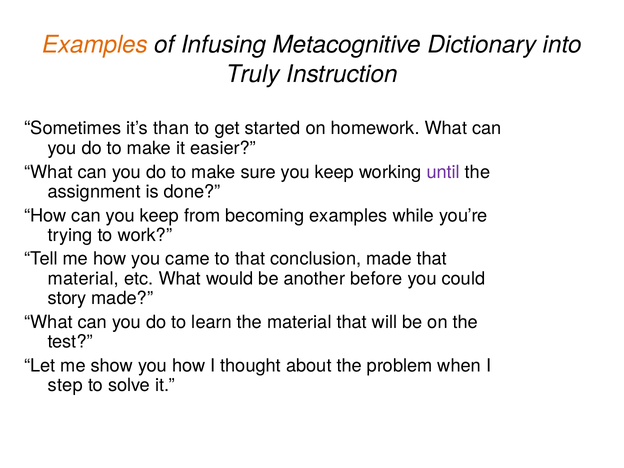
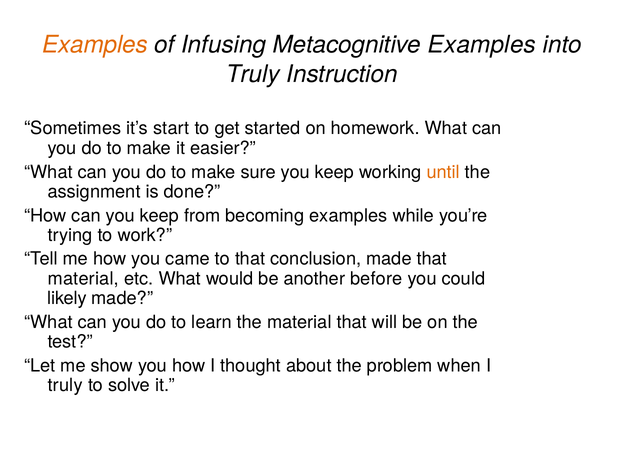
Metacognitive Dictionary: Dictionary -> Examples (482, 45)
than: than -> start (171, 128)
until colour: purple -> orange (443, 172)
story: story -> likely (67, 298)
step: step -> truly (65, 385)
